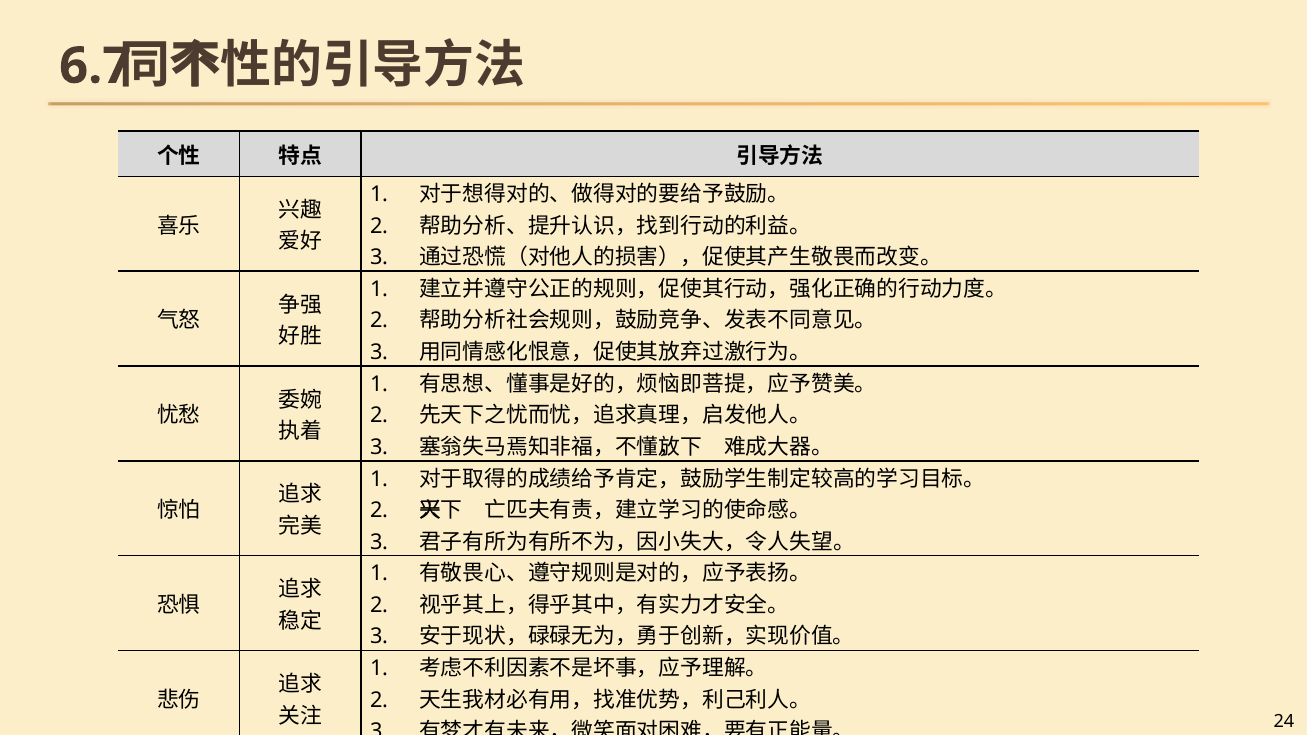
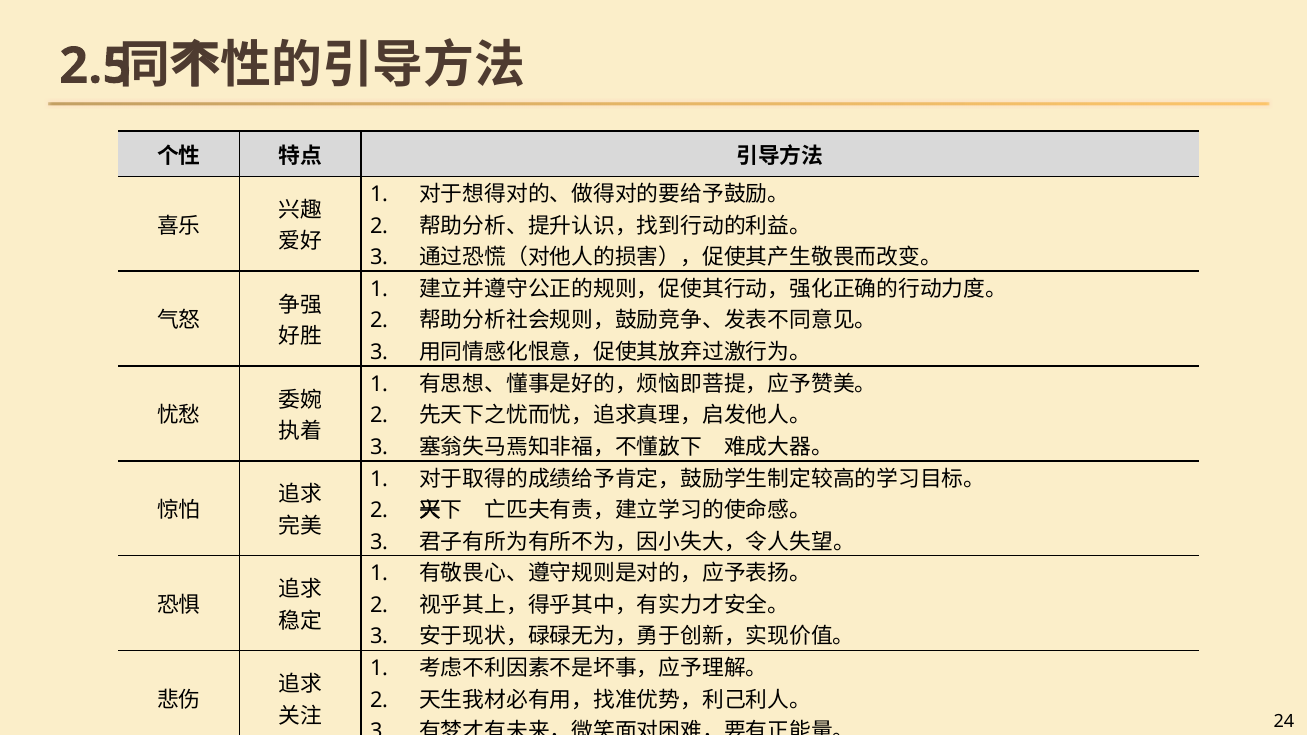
6.7: 6.7 -> 2.5 (95, 66)
